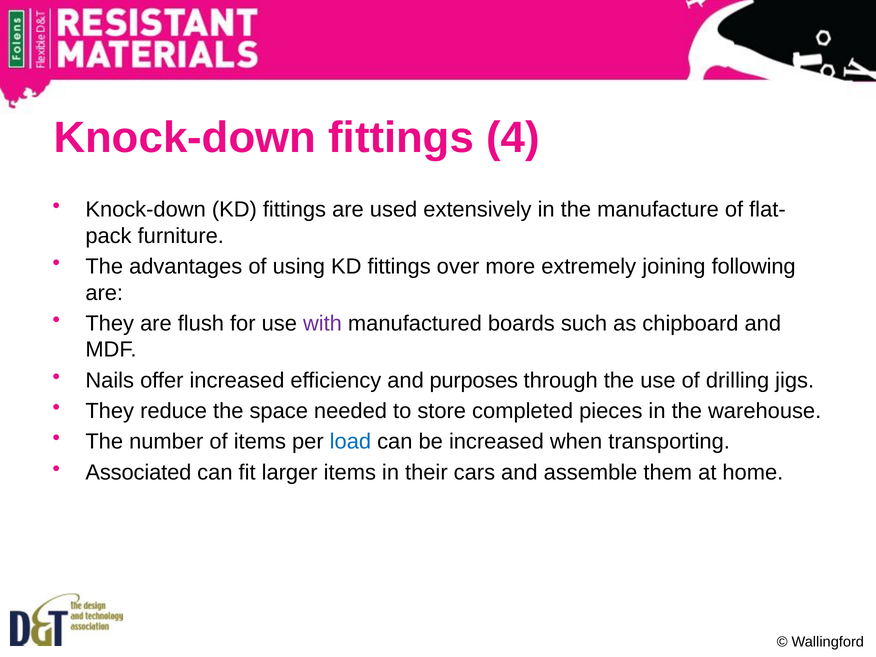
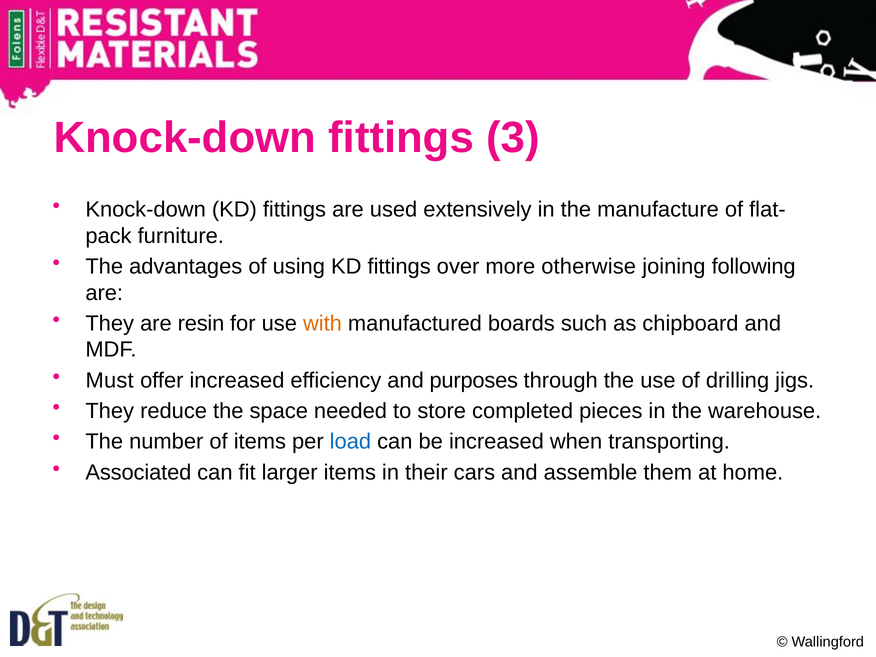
4: 4 -> 3 (513, 138)
extremely: extremely -> otherwise (589, 267)
flush: flush -> resin (201, 323)
with colour: purple -> orange (322, 323)
Nails: Nails -> Must (110, 380)
